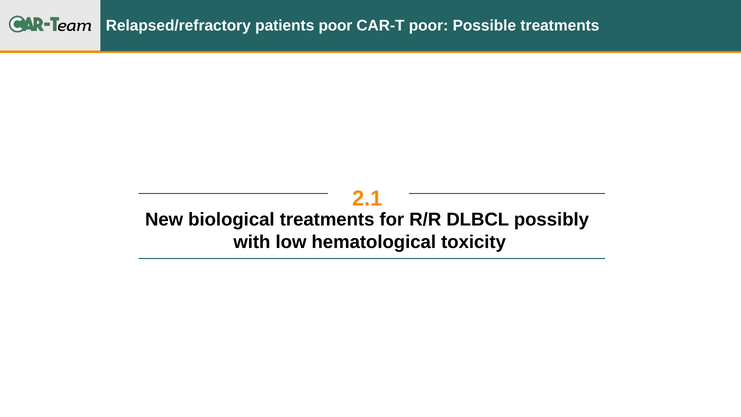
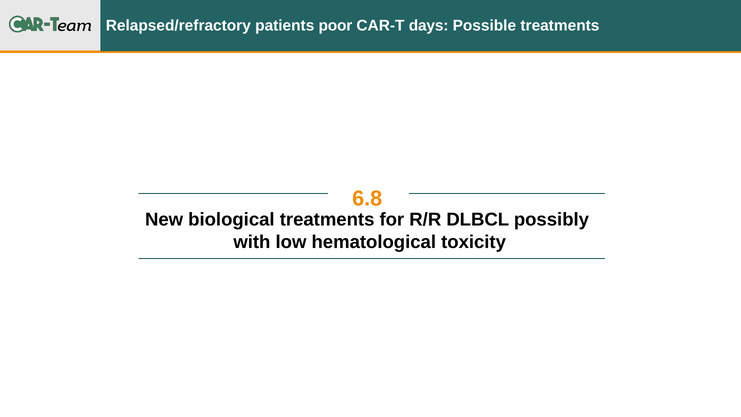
CAR-T poor: poor -> days (429, 26)
2.1: 2.1 -> 6.8 (367, 199)
